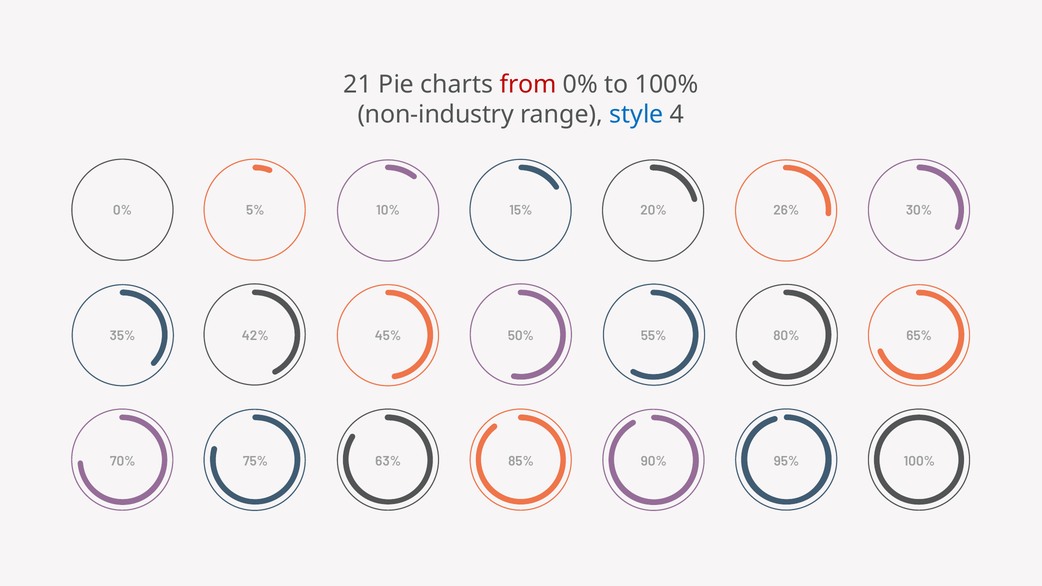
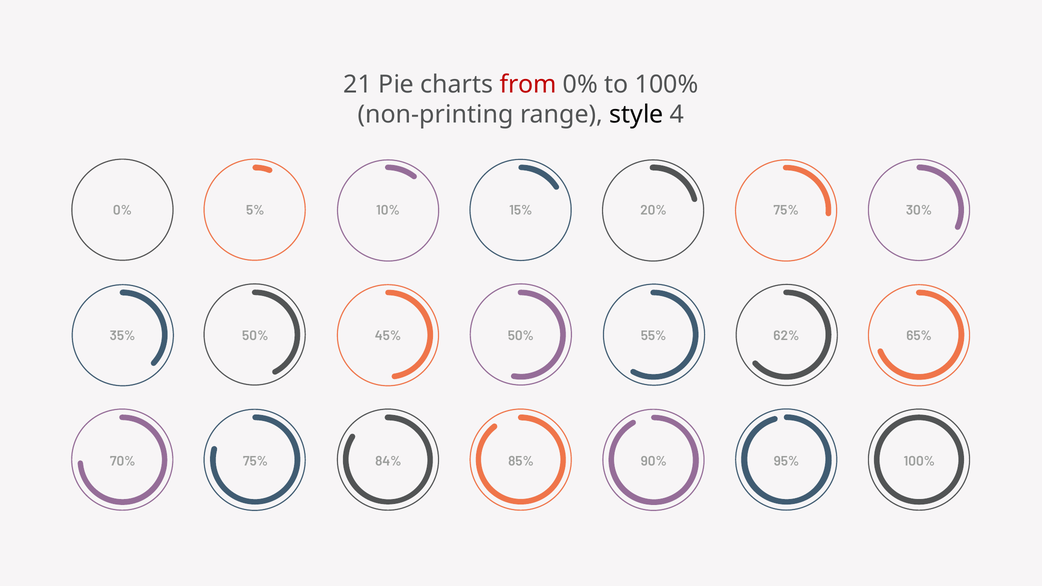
non-industry: non-industry -> non-printing (436, 115)
style colour: blue -> black (636, 115)
20% 26%: 26% -> 75% (786, 210)
35% 42%: 42% -> 50% (255, 336)
80%: 80% -> 62% (786, 336)
63%: 63% -> 84% (388, 461)
